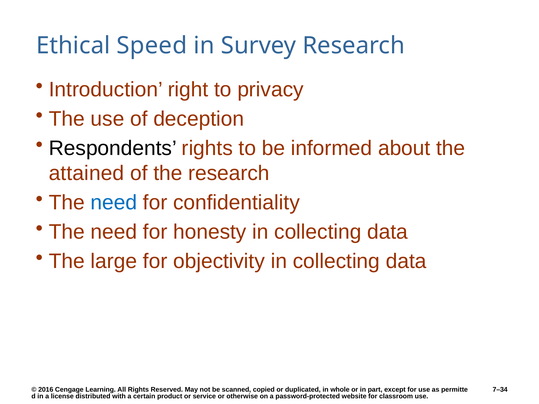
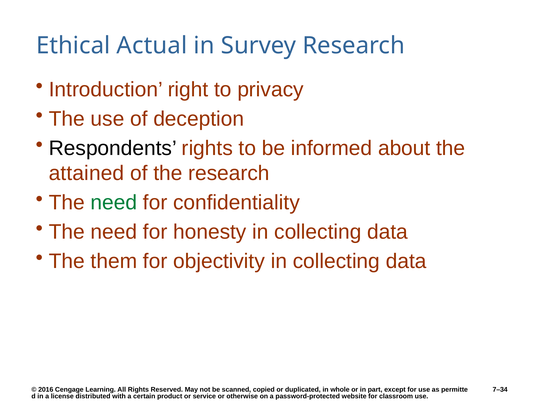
Speed: Speed -> Actual (152, 46)
need colour: blue -> green (114, 203)
large: large -> them (114, 262)
